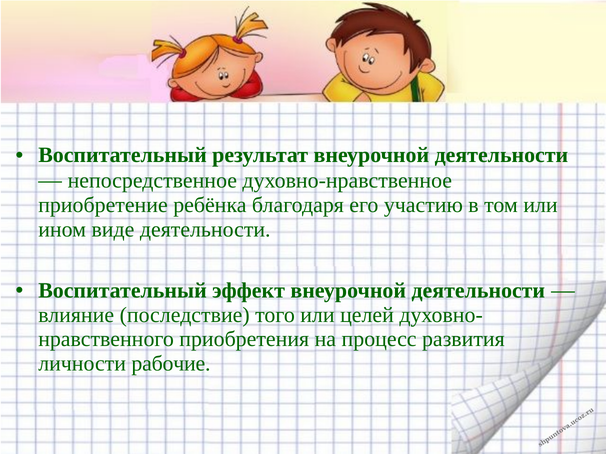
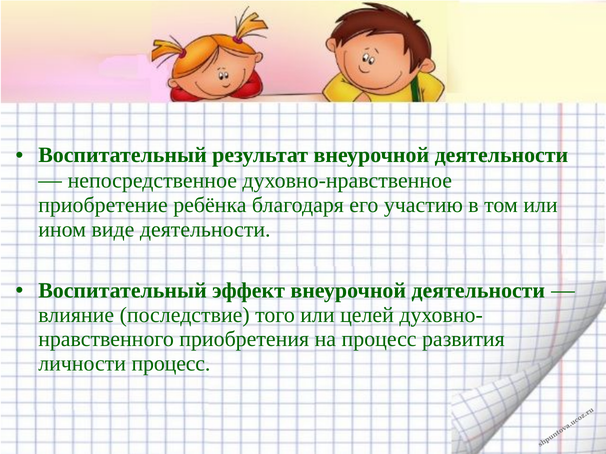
личности рабочие: рабочие -> процесс (171, 364)
